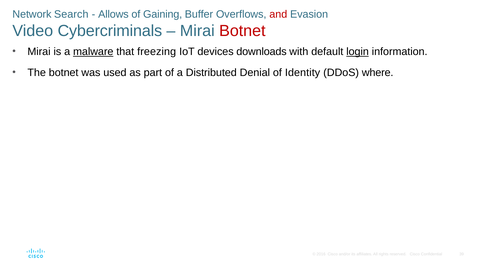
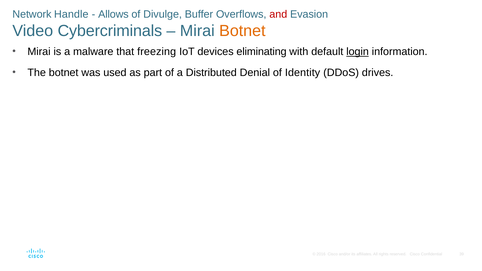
Search: Search -> Handle (71, 14)
Gaining: Gaining -> Divulge (163, 14)
Botnet colour: red -> orange (242, 31)
malware underline: present -> none (93, 52)
downloads: downloads -> eliminating (262, 52)
where: where -> drives (378, 73)
